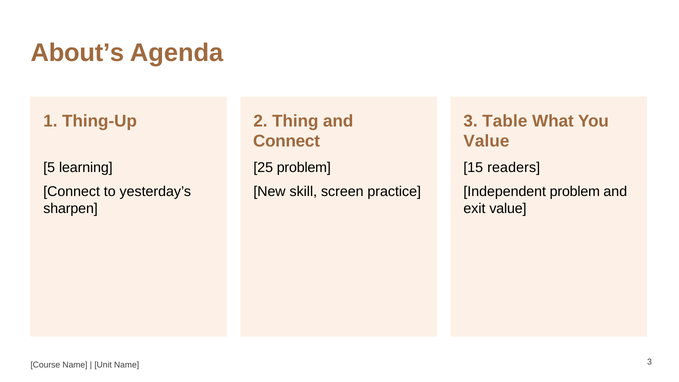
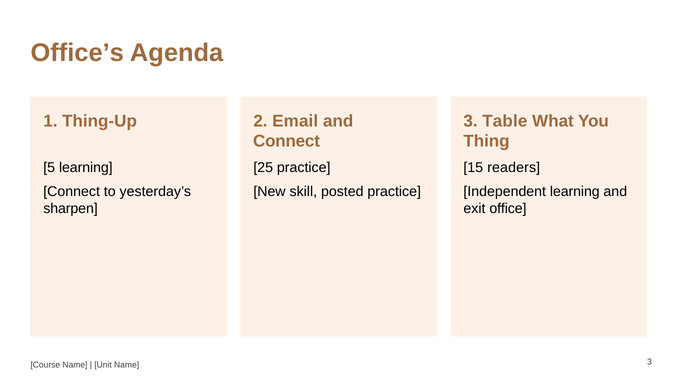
About’s: About’s -> Office’s (77, 53)
Thing: Thing -> Email (295, 121)
Value: Value -> Thing (487, 141)
25 problem: problem -> practice (304, 167)
screen: screen -> posted (342, 191)
Independent problem: problem -> learning (575, 191)
exit value: value -> office (508, 208)
